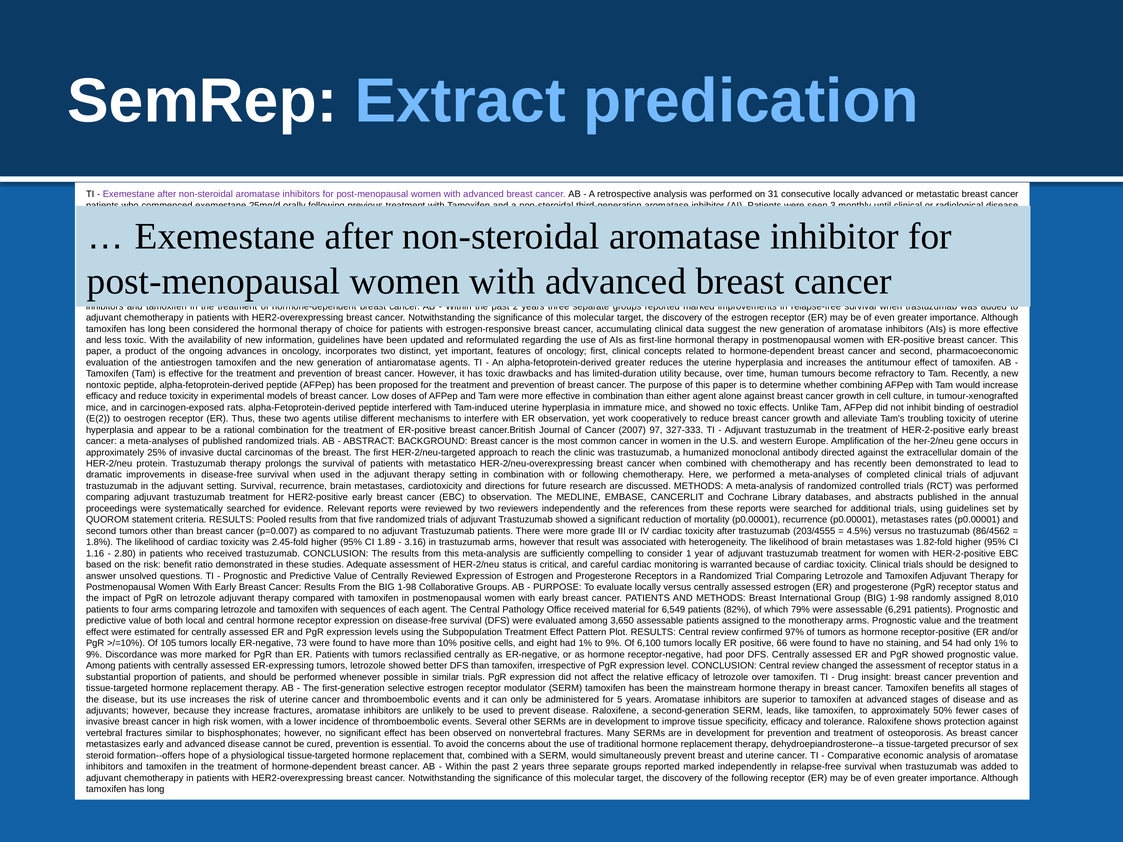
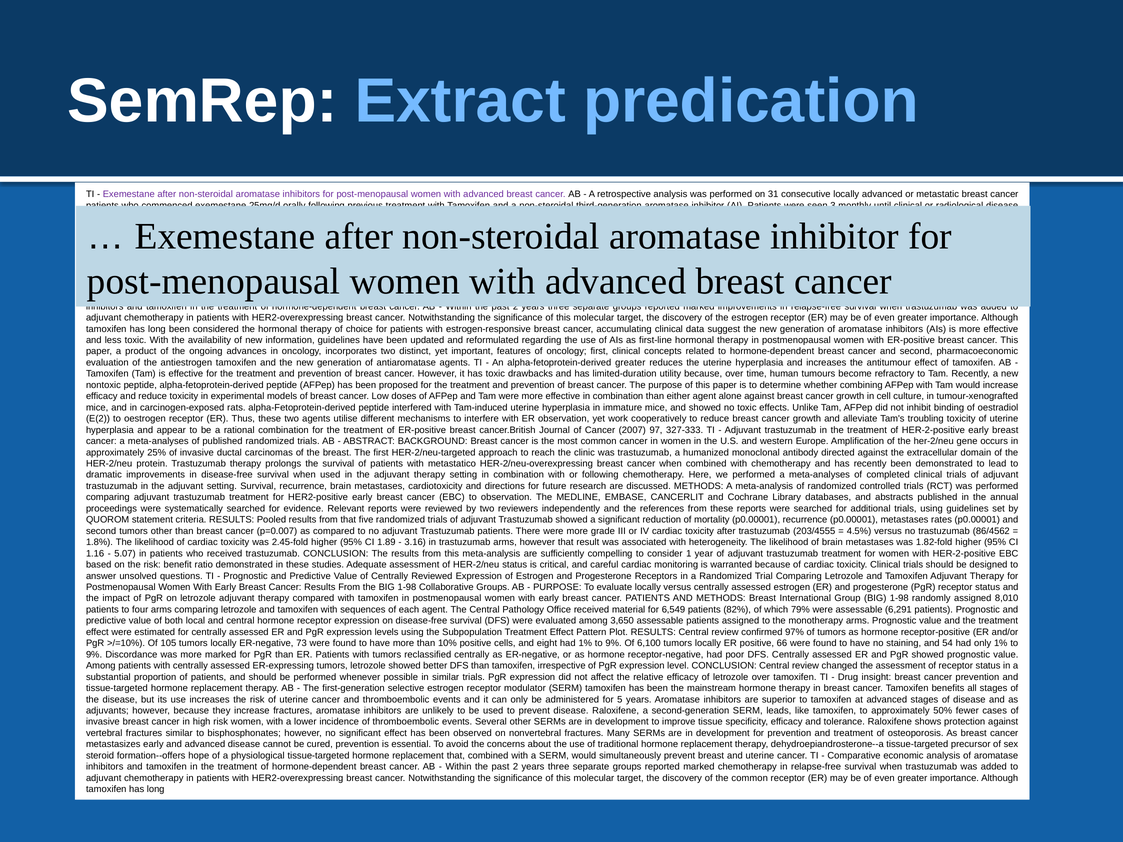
2.80: 2.80 -> 5.07 (125, 554)
marked independently: independently -> chemotherapy (747, 767)
the following: following -> common (750, 778)
